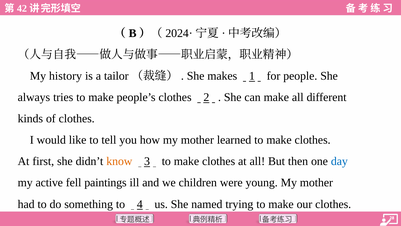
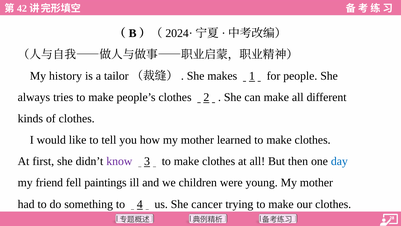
know colour: orange -> purple (119, 161)
active: active -> friend (49, 182)
named: named -> cancer (207, 204)
